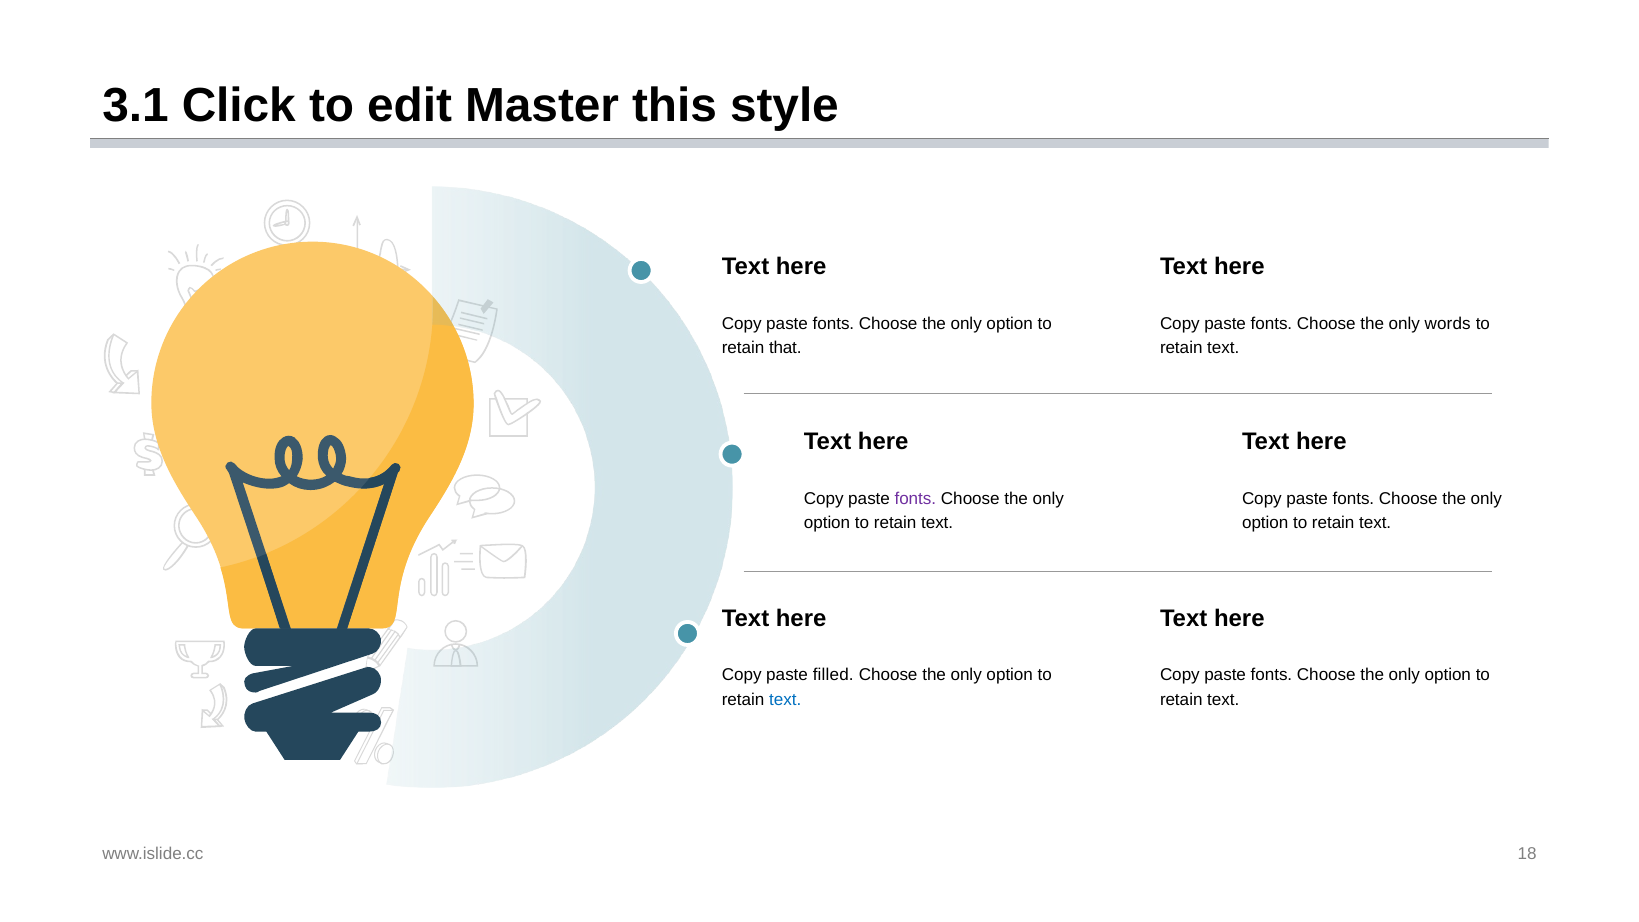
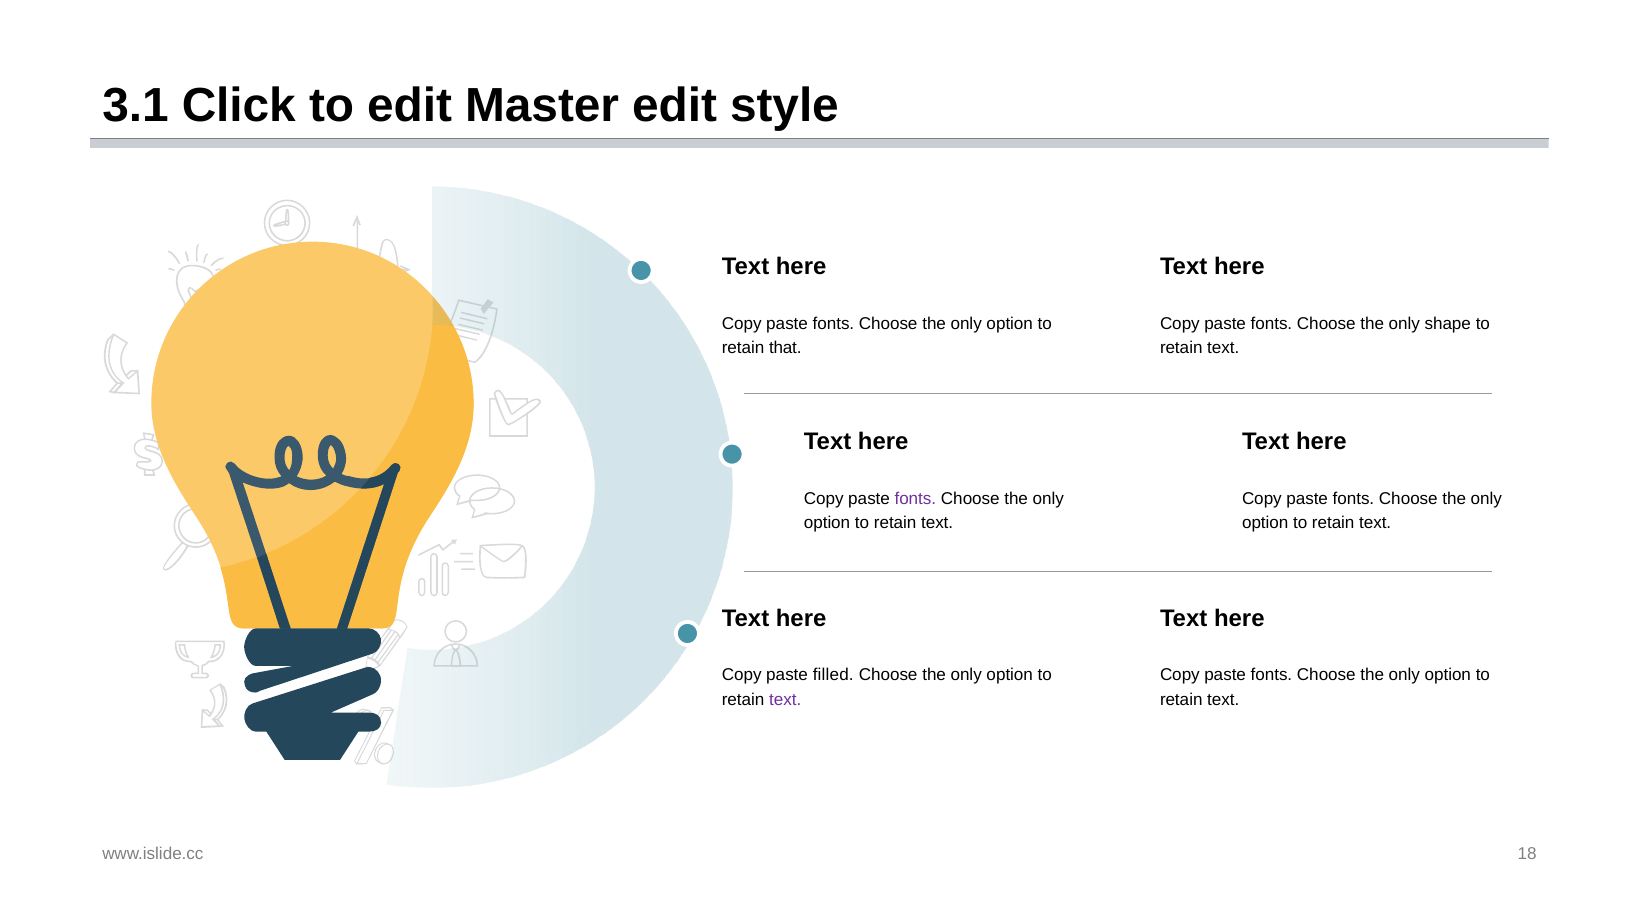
Master this: this -> edit (675, 106)
words: words -> shape (1448, 323)
text colour: blue -> purple (785, 700)
